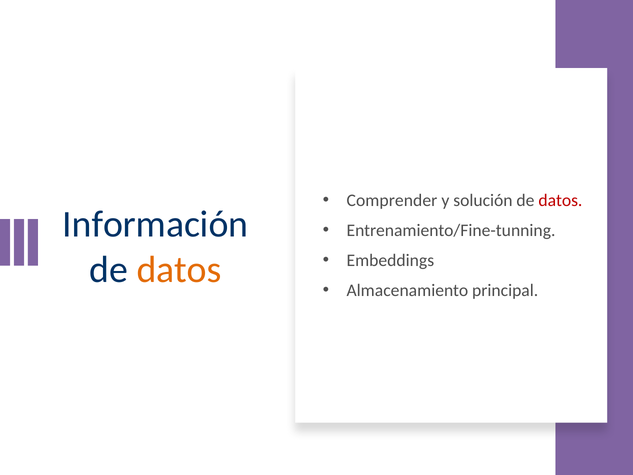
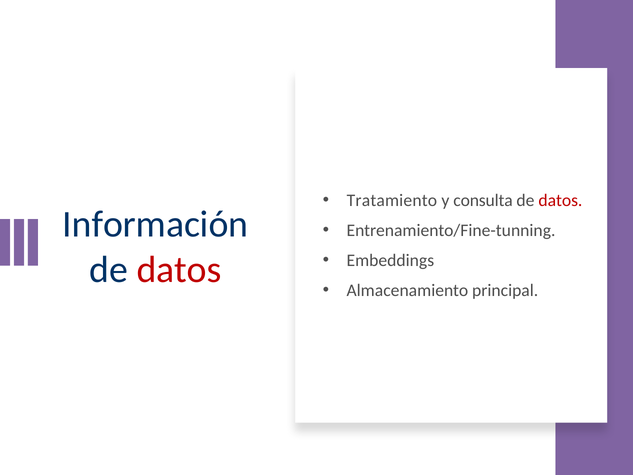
Comprender: Comprender -> Tratamiento (392, 201)
solución: solución -> consulta (483, 201)
datos colour: orange -> red (179, 269)
